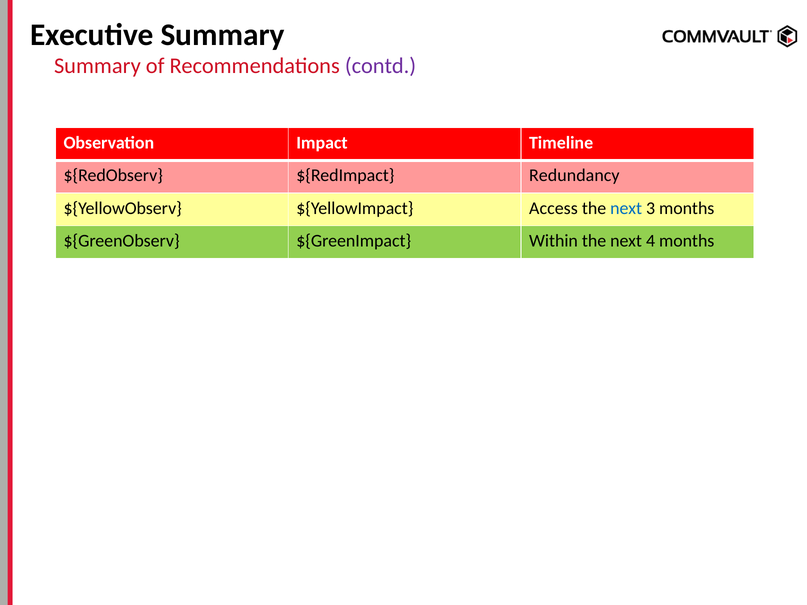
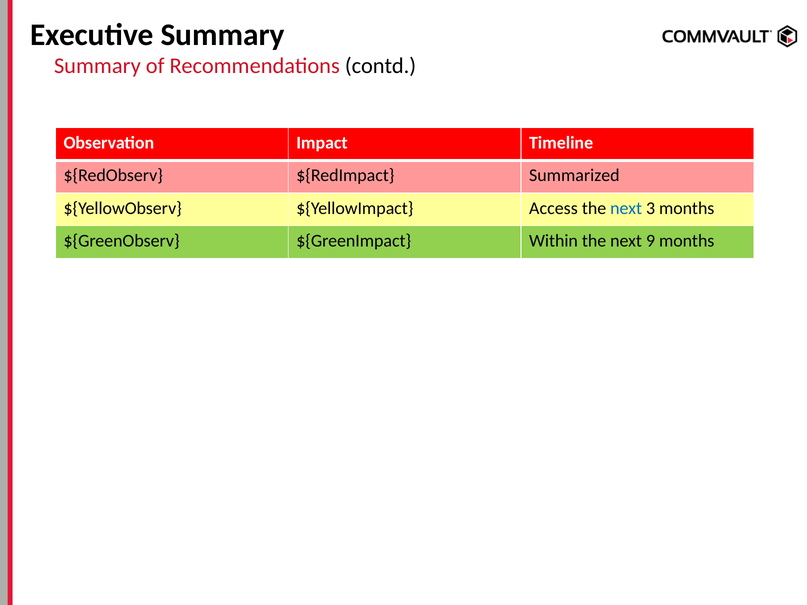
contd colour: purple -> black (380, 66)
Redundancy: Redundancy -> Summarized (574, 176)
4: 4 -> 9 (651, 241)
